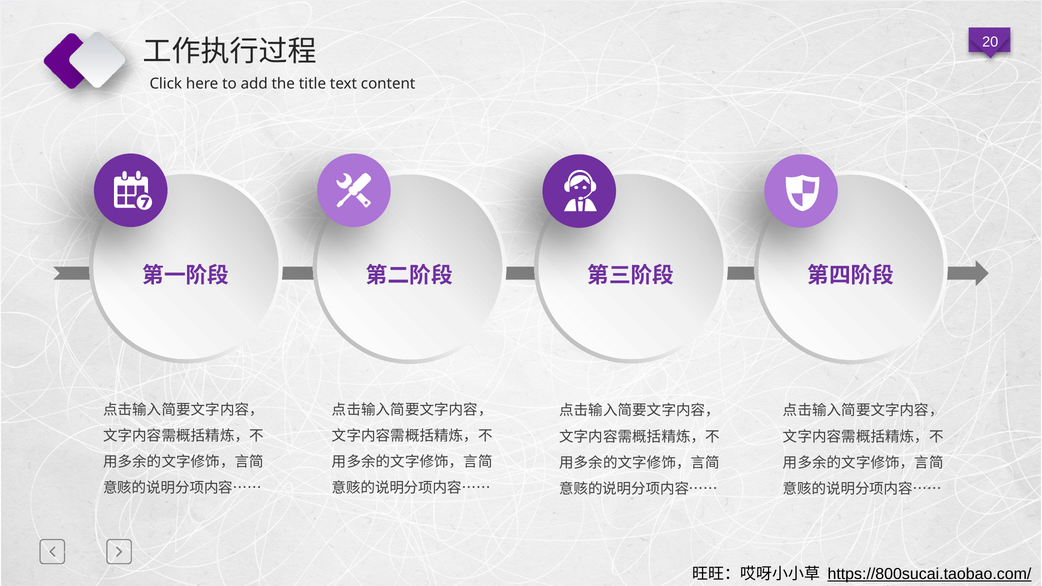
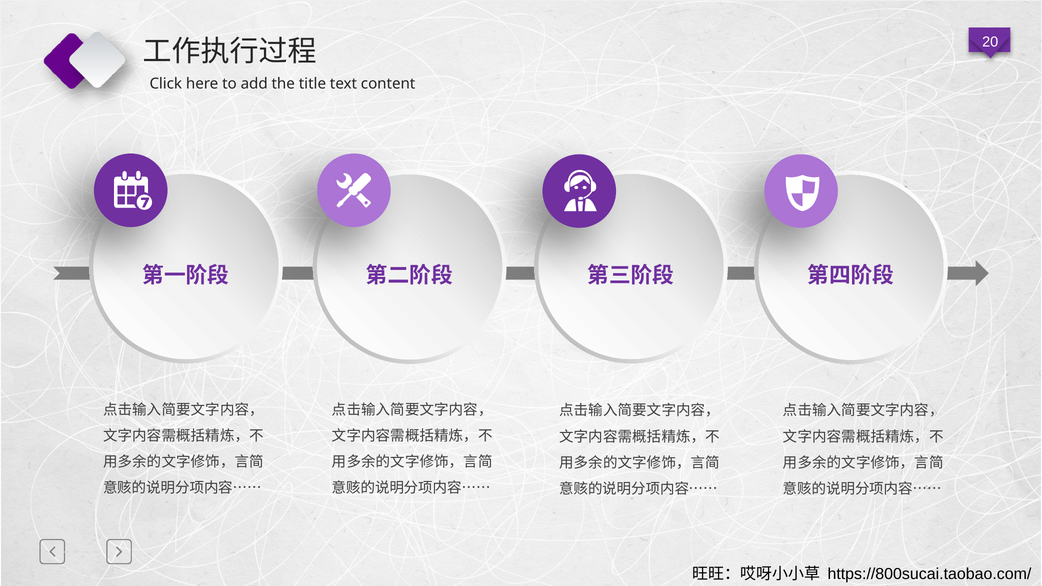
https://800sucai.taobao.com/ underline: present -> none (929, 574)
